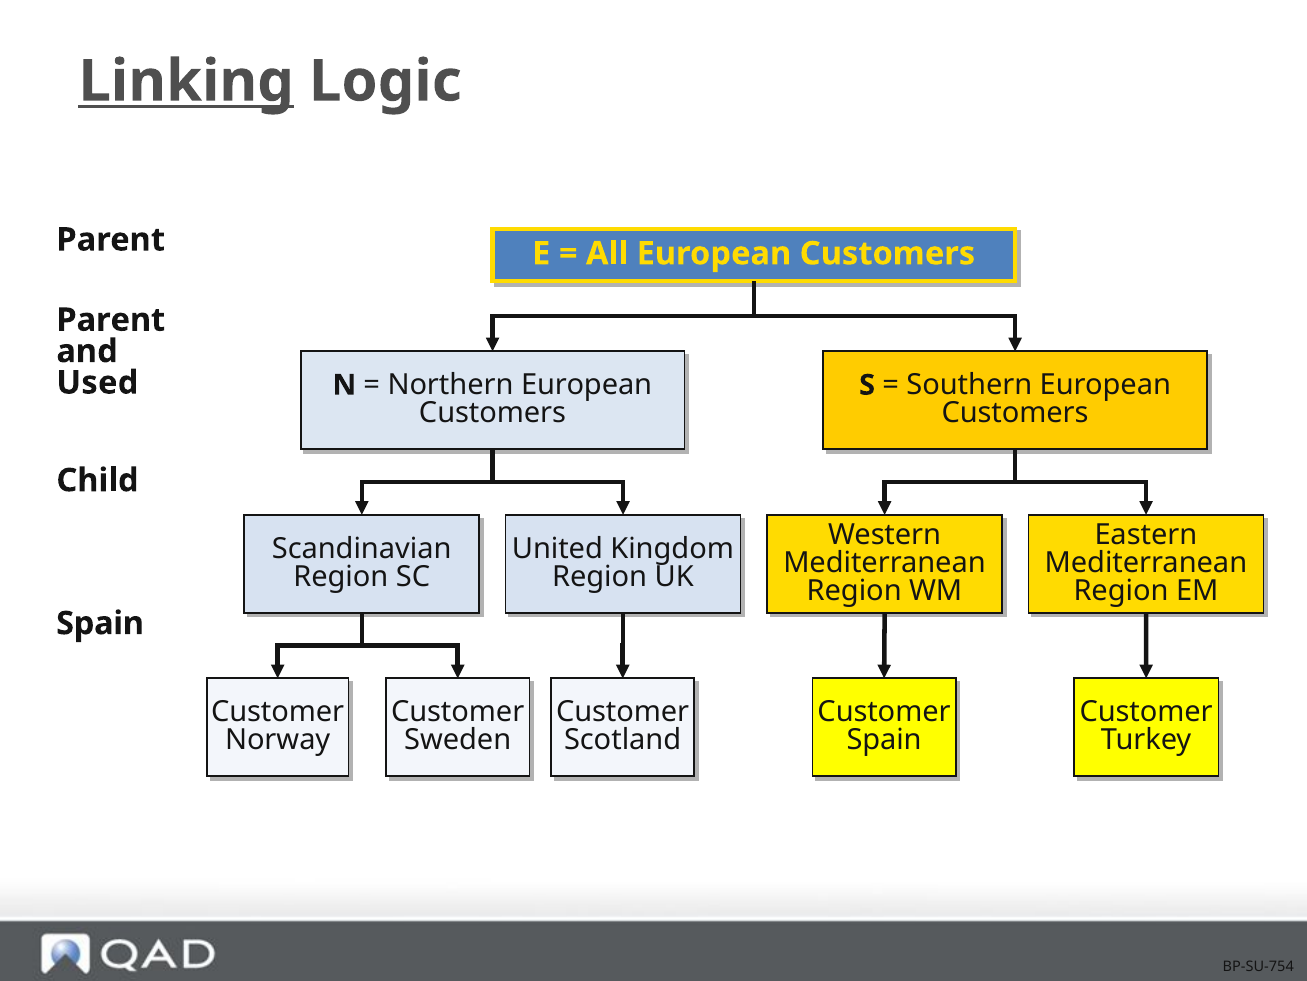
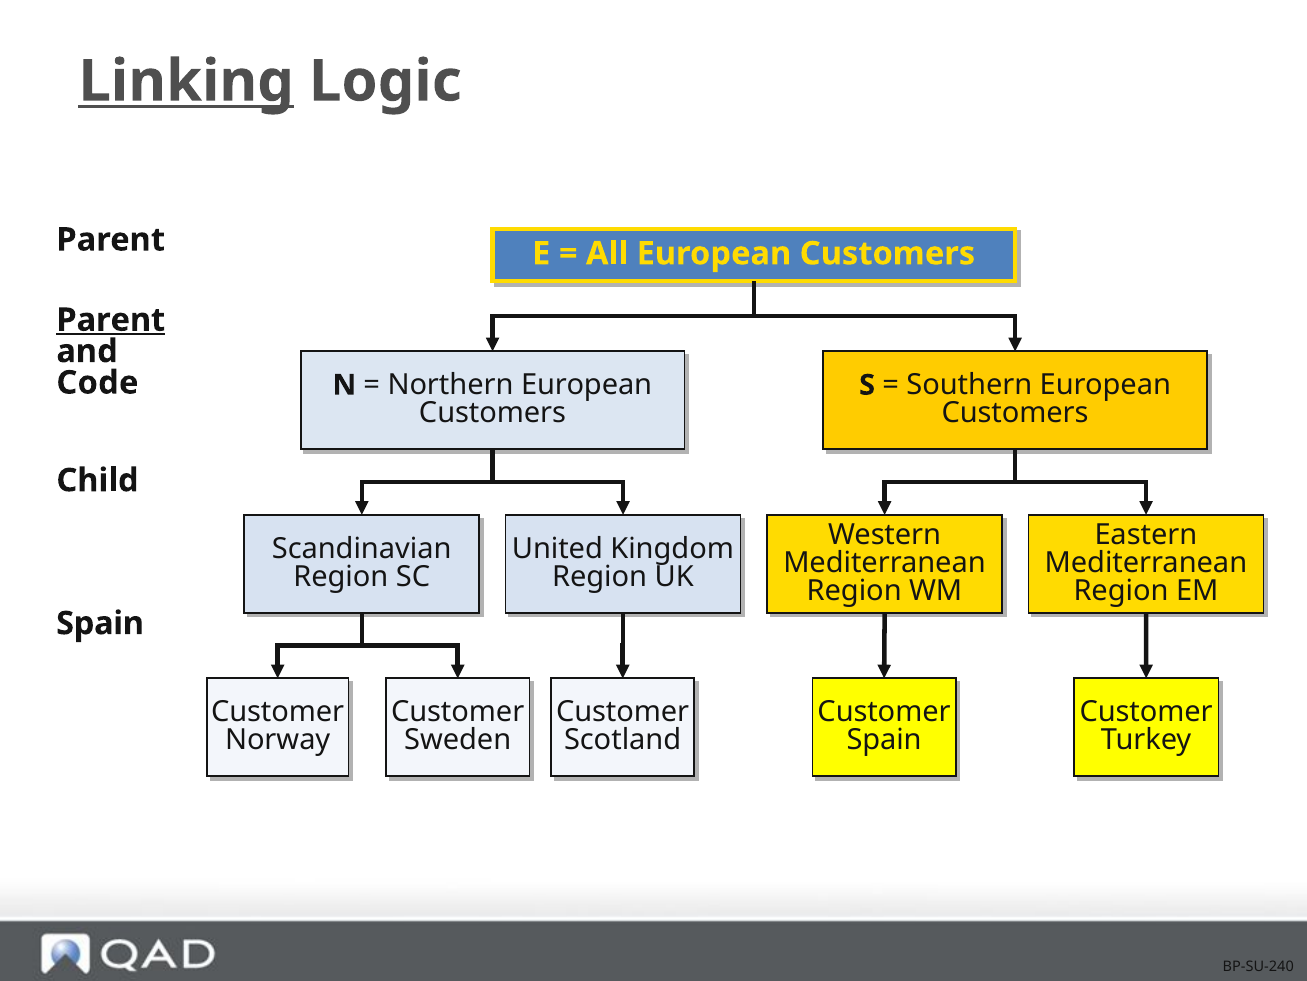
Parent underline: none -> present (111, 320)
Used: Used -> Code (97, 383)
BP-SU-754: BP-SU-754 -> BP-SU-240 (1258, 966)
